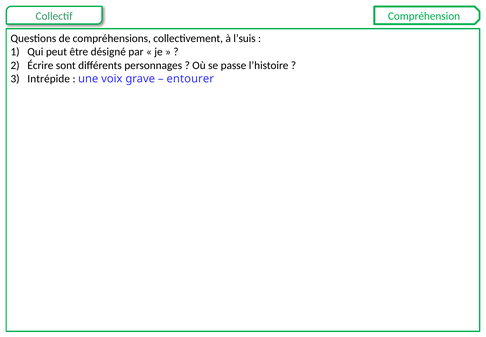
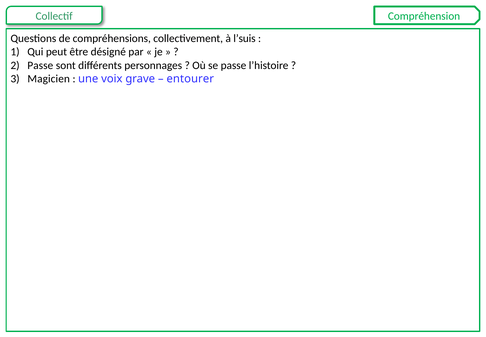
Écrire: Écrire -> Passe (40, 65)
Intrépide: Intrépide -> Magicien (49, 79)
